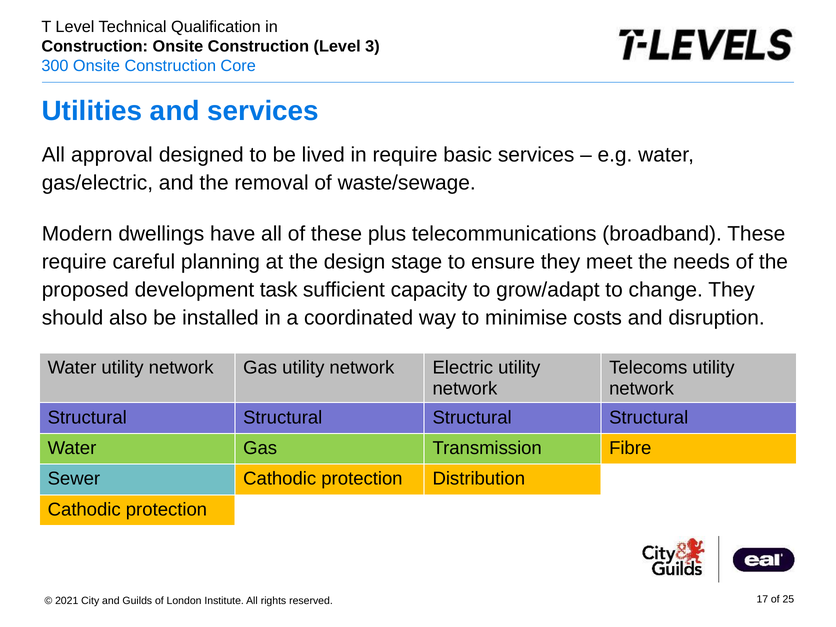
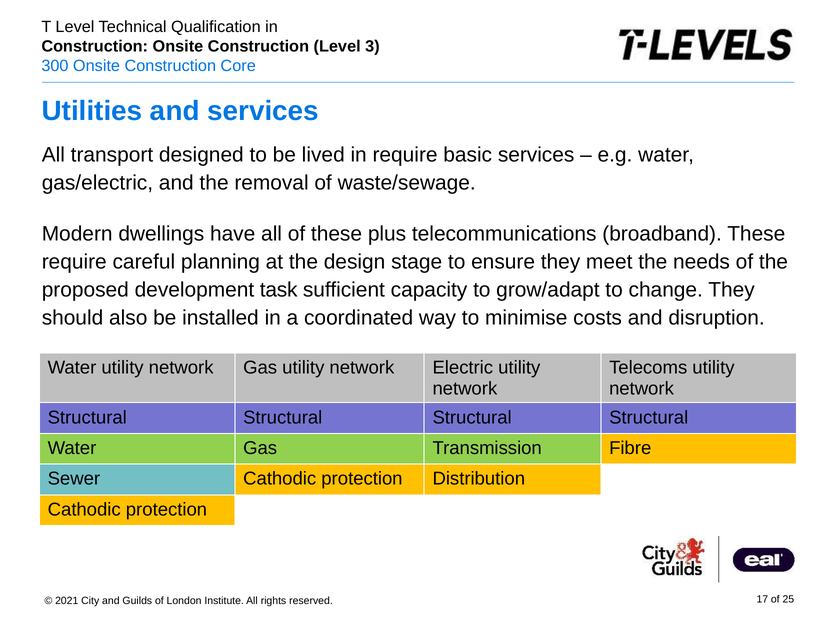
approval: approval -> transport (112, 155)
